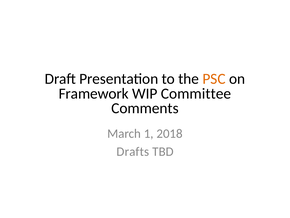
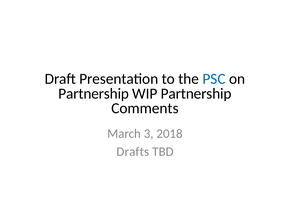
PSC colour: orange -> blue (214, 79)
Framework: Framework -> Partnership (94, 93)
WIP Committee: Committee -> Partnership (196, 93)
1: 1 -> 3 (149, 133)
